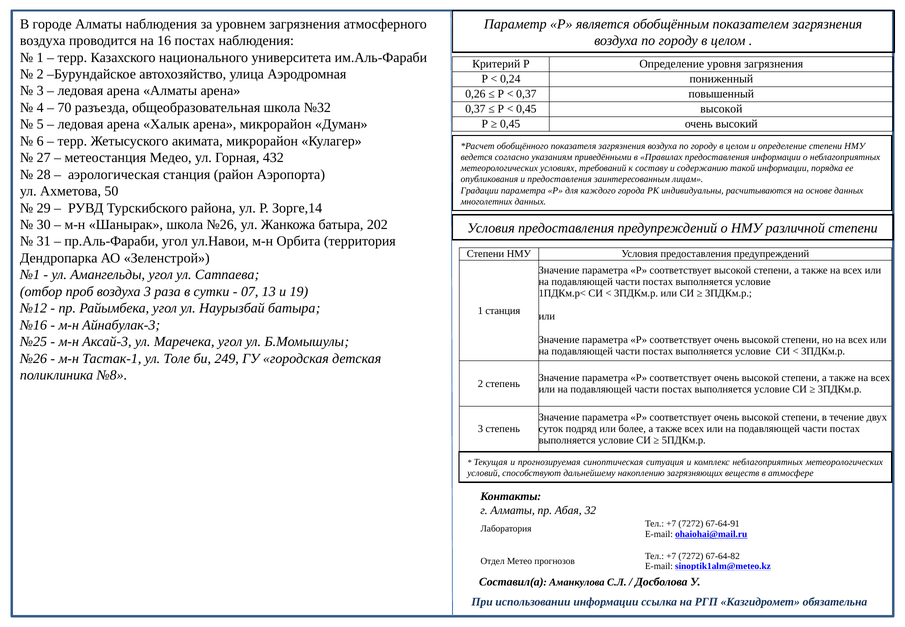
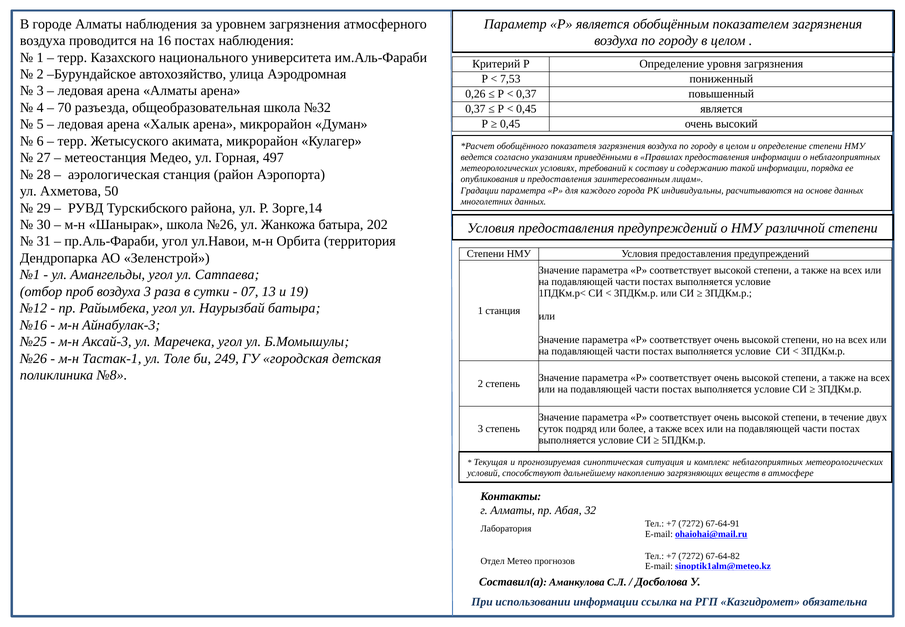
0,24: 0,24 -> 7,53 (510, 79)
0,45 высокой: высокой -> является (721, 109)
432: 432 -> 497 (273, 158)
